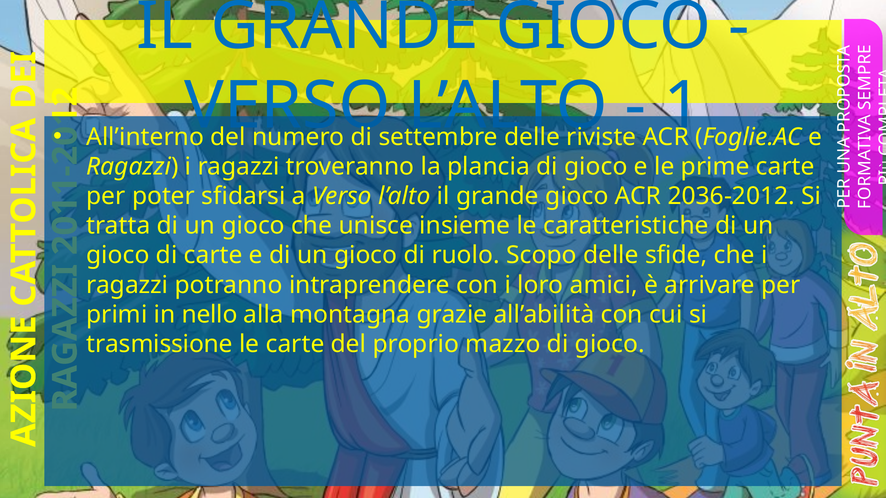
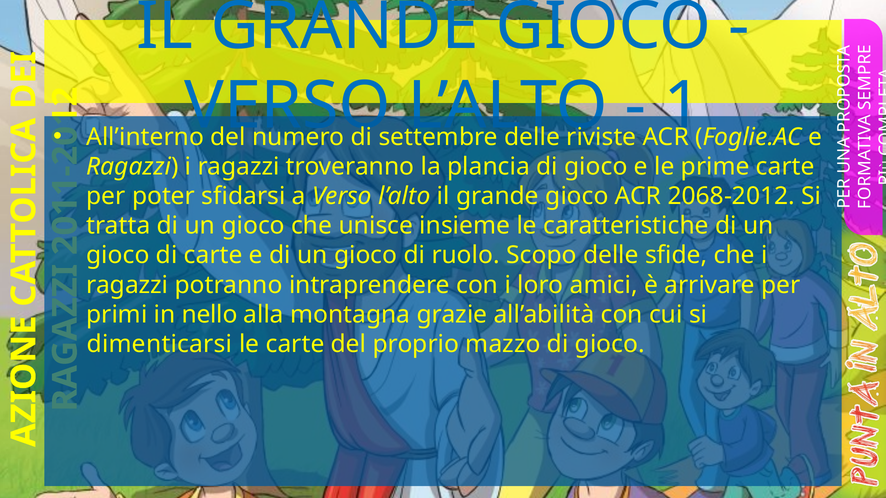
2036-2012: 2036-2012 -> 2068-2012 (731, 196)
trasmissione: trasmissione -> dimenticarsi (159, 344)
